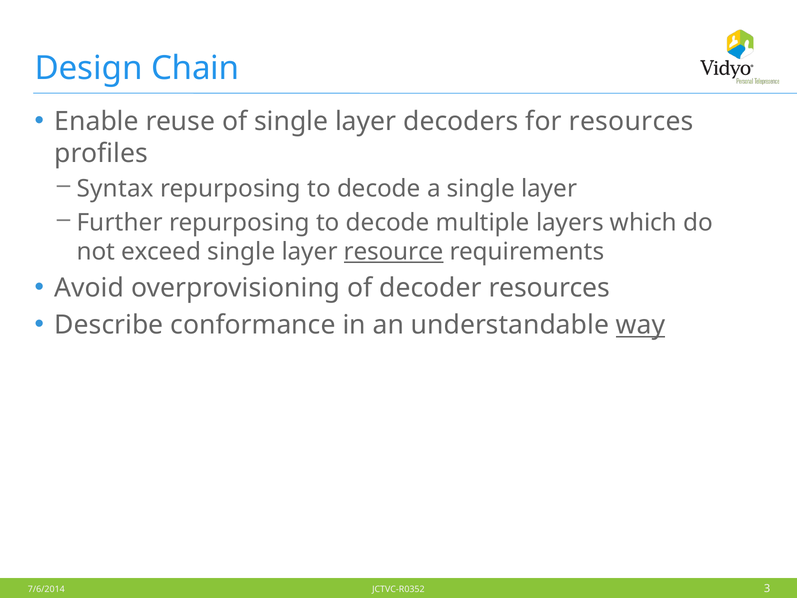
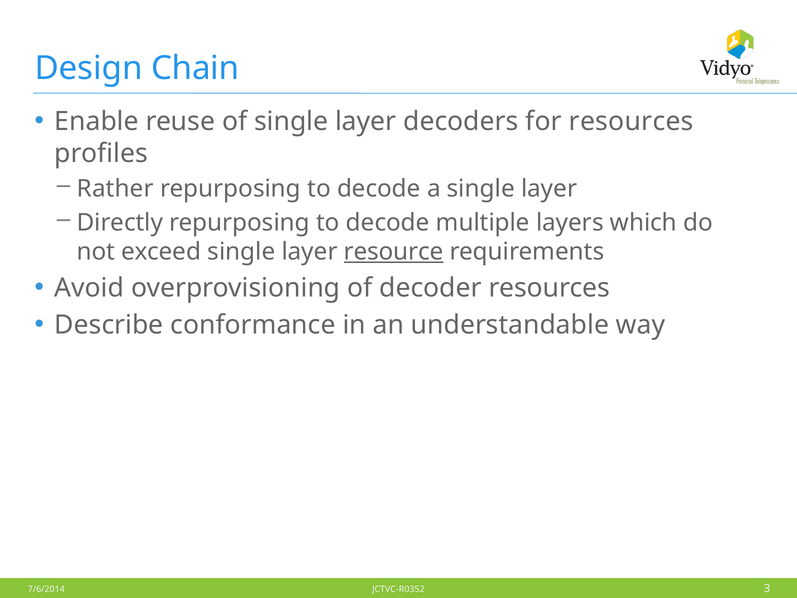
Syntax: Syntax -> Rather (115, 189)
Further: Further -> Directly (120, 223)
way underline: present -> none (641, 325)
